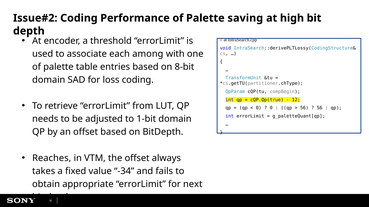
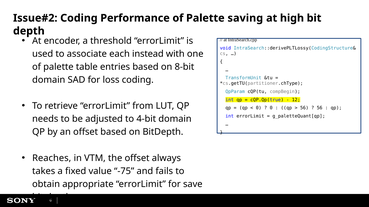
among: among -> instead (148, 54)
1-bit: 1-bit -> 4-bit (146, 119)
-34: -34 -> -75 (124, 171)
next: next -> save (193, 184)
